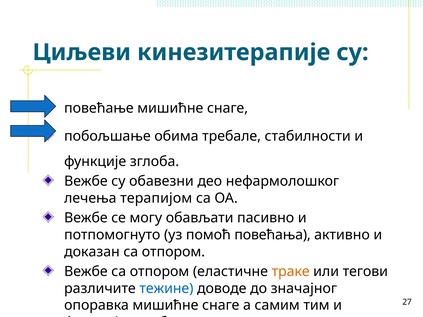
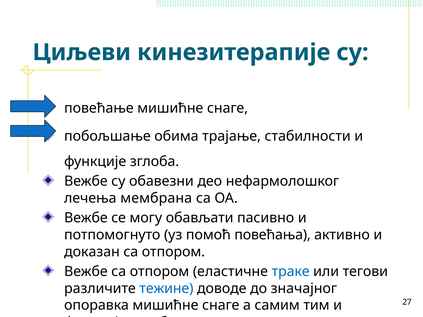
требале: требале -> трајање (232, 136)
терапијом: терапијом -> мембрана (156, 198)
траке colour: orange -> blue (291, 272)
